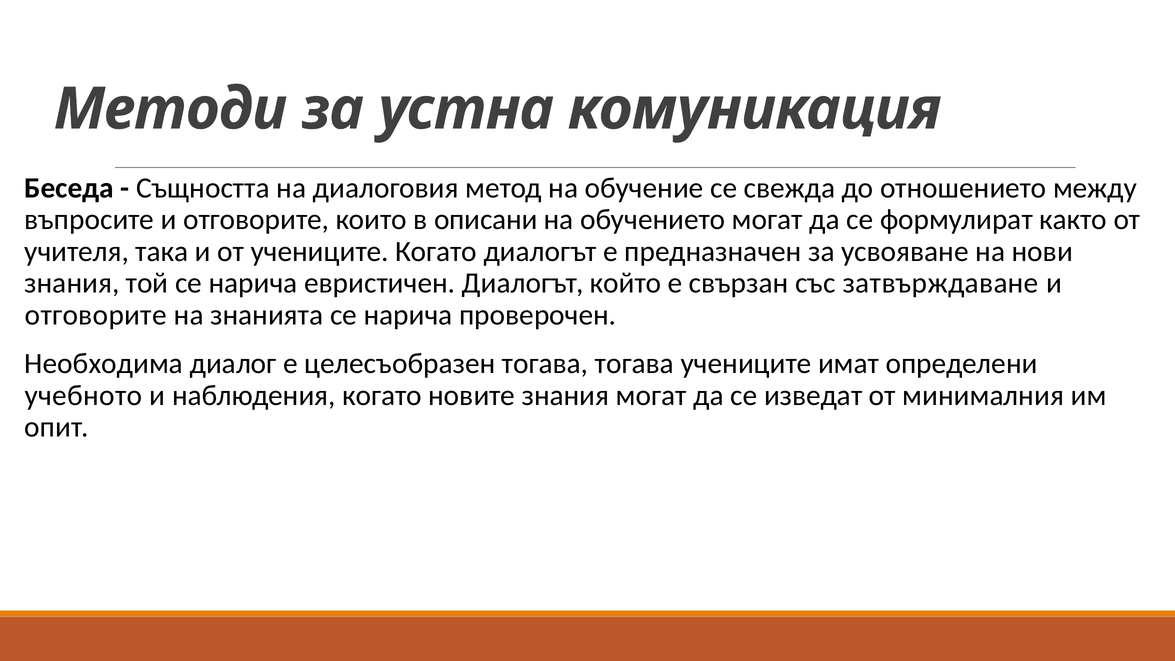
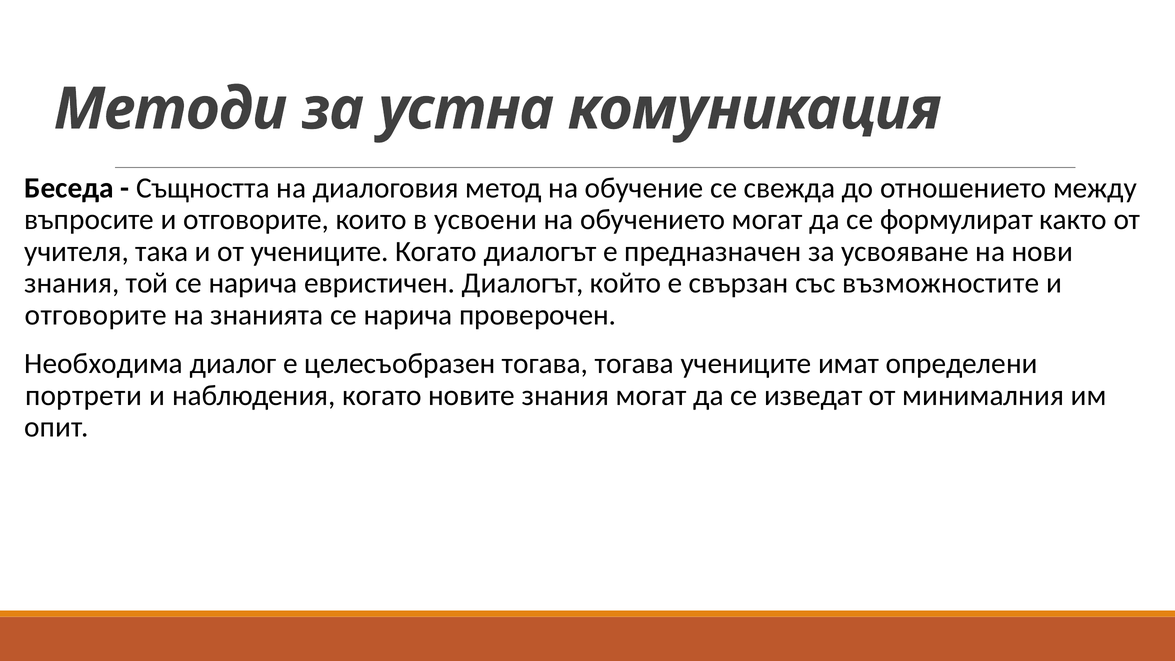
описани: описани -> усвоени (486, 220)
затвърждаване: затвърждаване -> възможностите (941, 283)
учебното: учебното -> портрети (83, 395)
